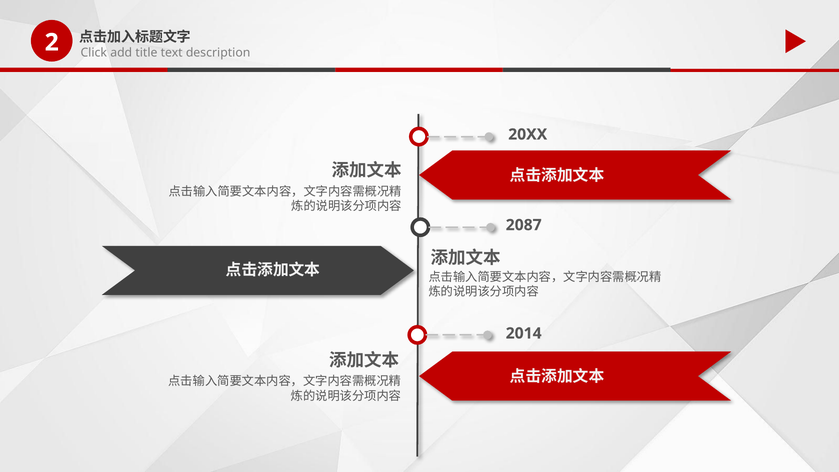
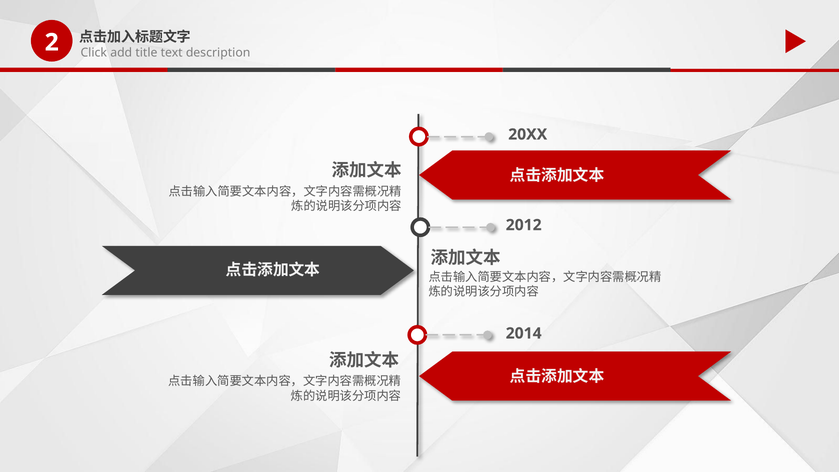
2087: 2087 -> 2012 (524, 225)
